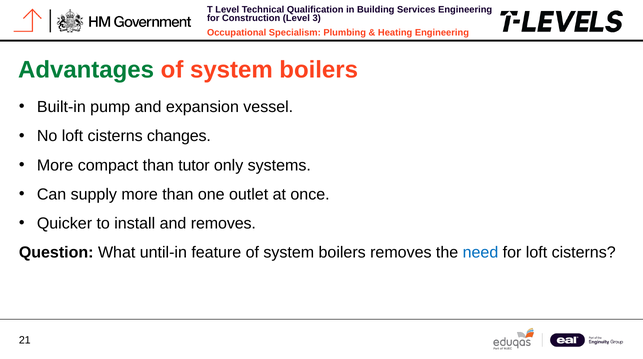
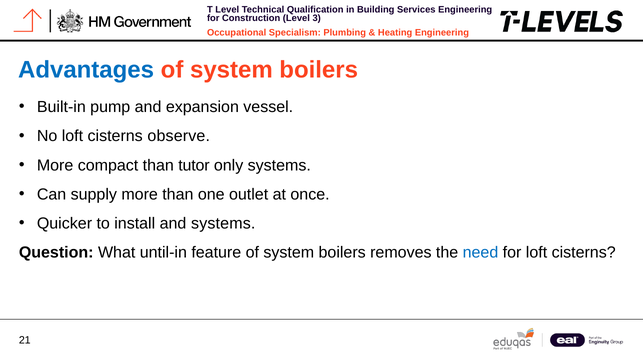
Advantages colour: green -> blue (86, 70)
changes: changes -> observe (179, 136)
and removes: removes -> systems (223, 224)
